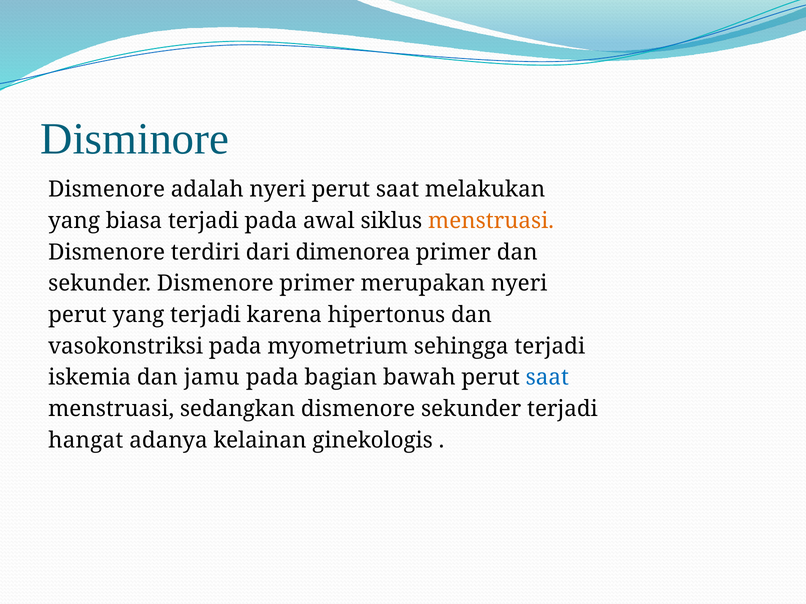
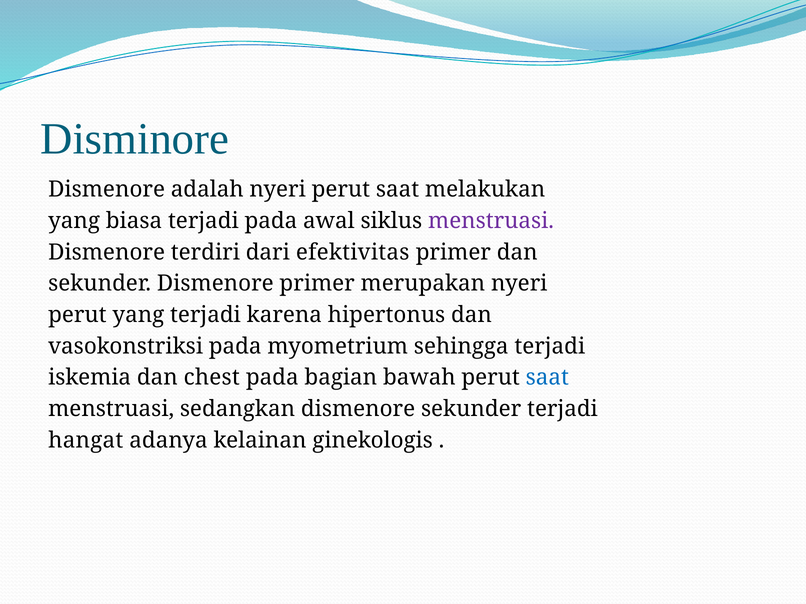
menstruasi colour: orange -> purple (491, 221)
dimenorea: dimenorea -> efektivitas (353, 252)
jamu: jamu -> chest (212, 378)
